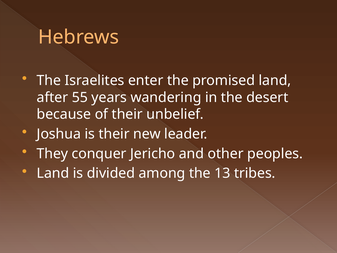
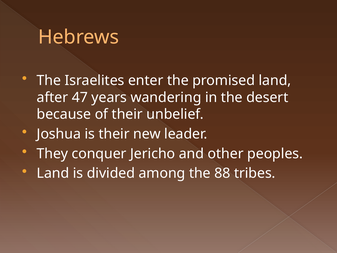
55: 55 -> 47 (80, 97)
13: 13 -> 88 (222, 173)
